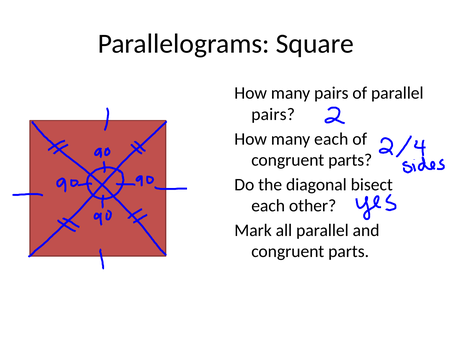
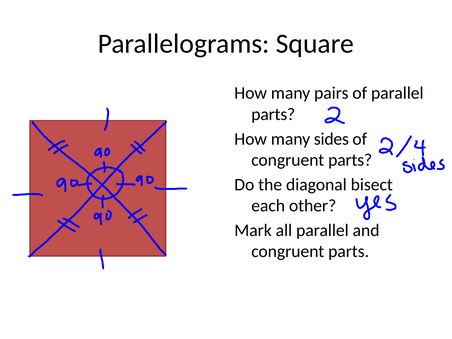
pairs: pairs -> parts (273, 114)
many each: each -> sides (331, 139)
